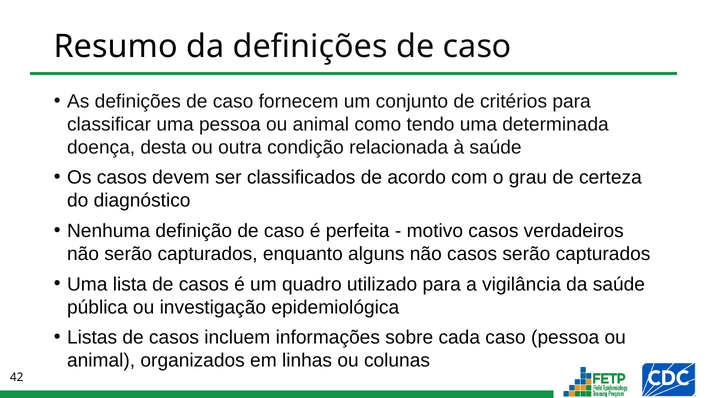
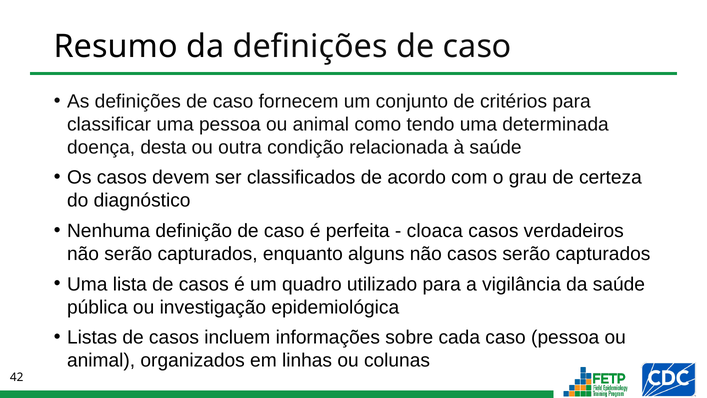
motivo: motivo -> cloaca (435, 231)
